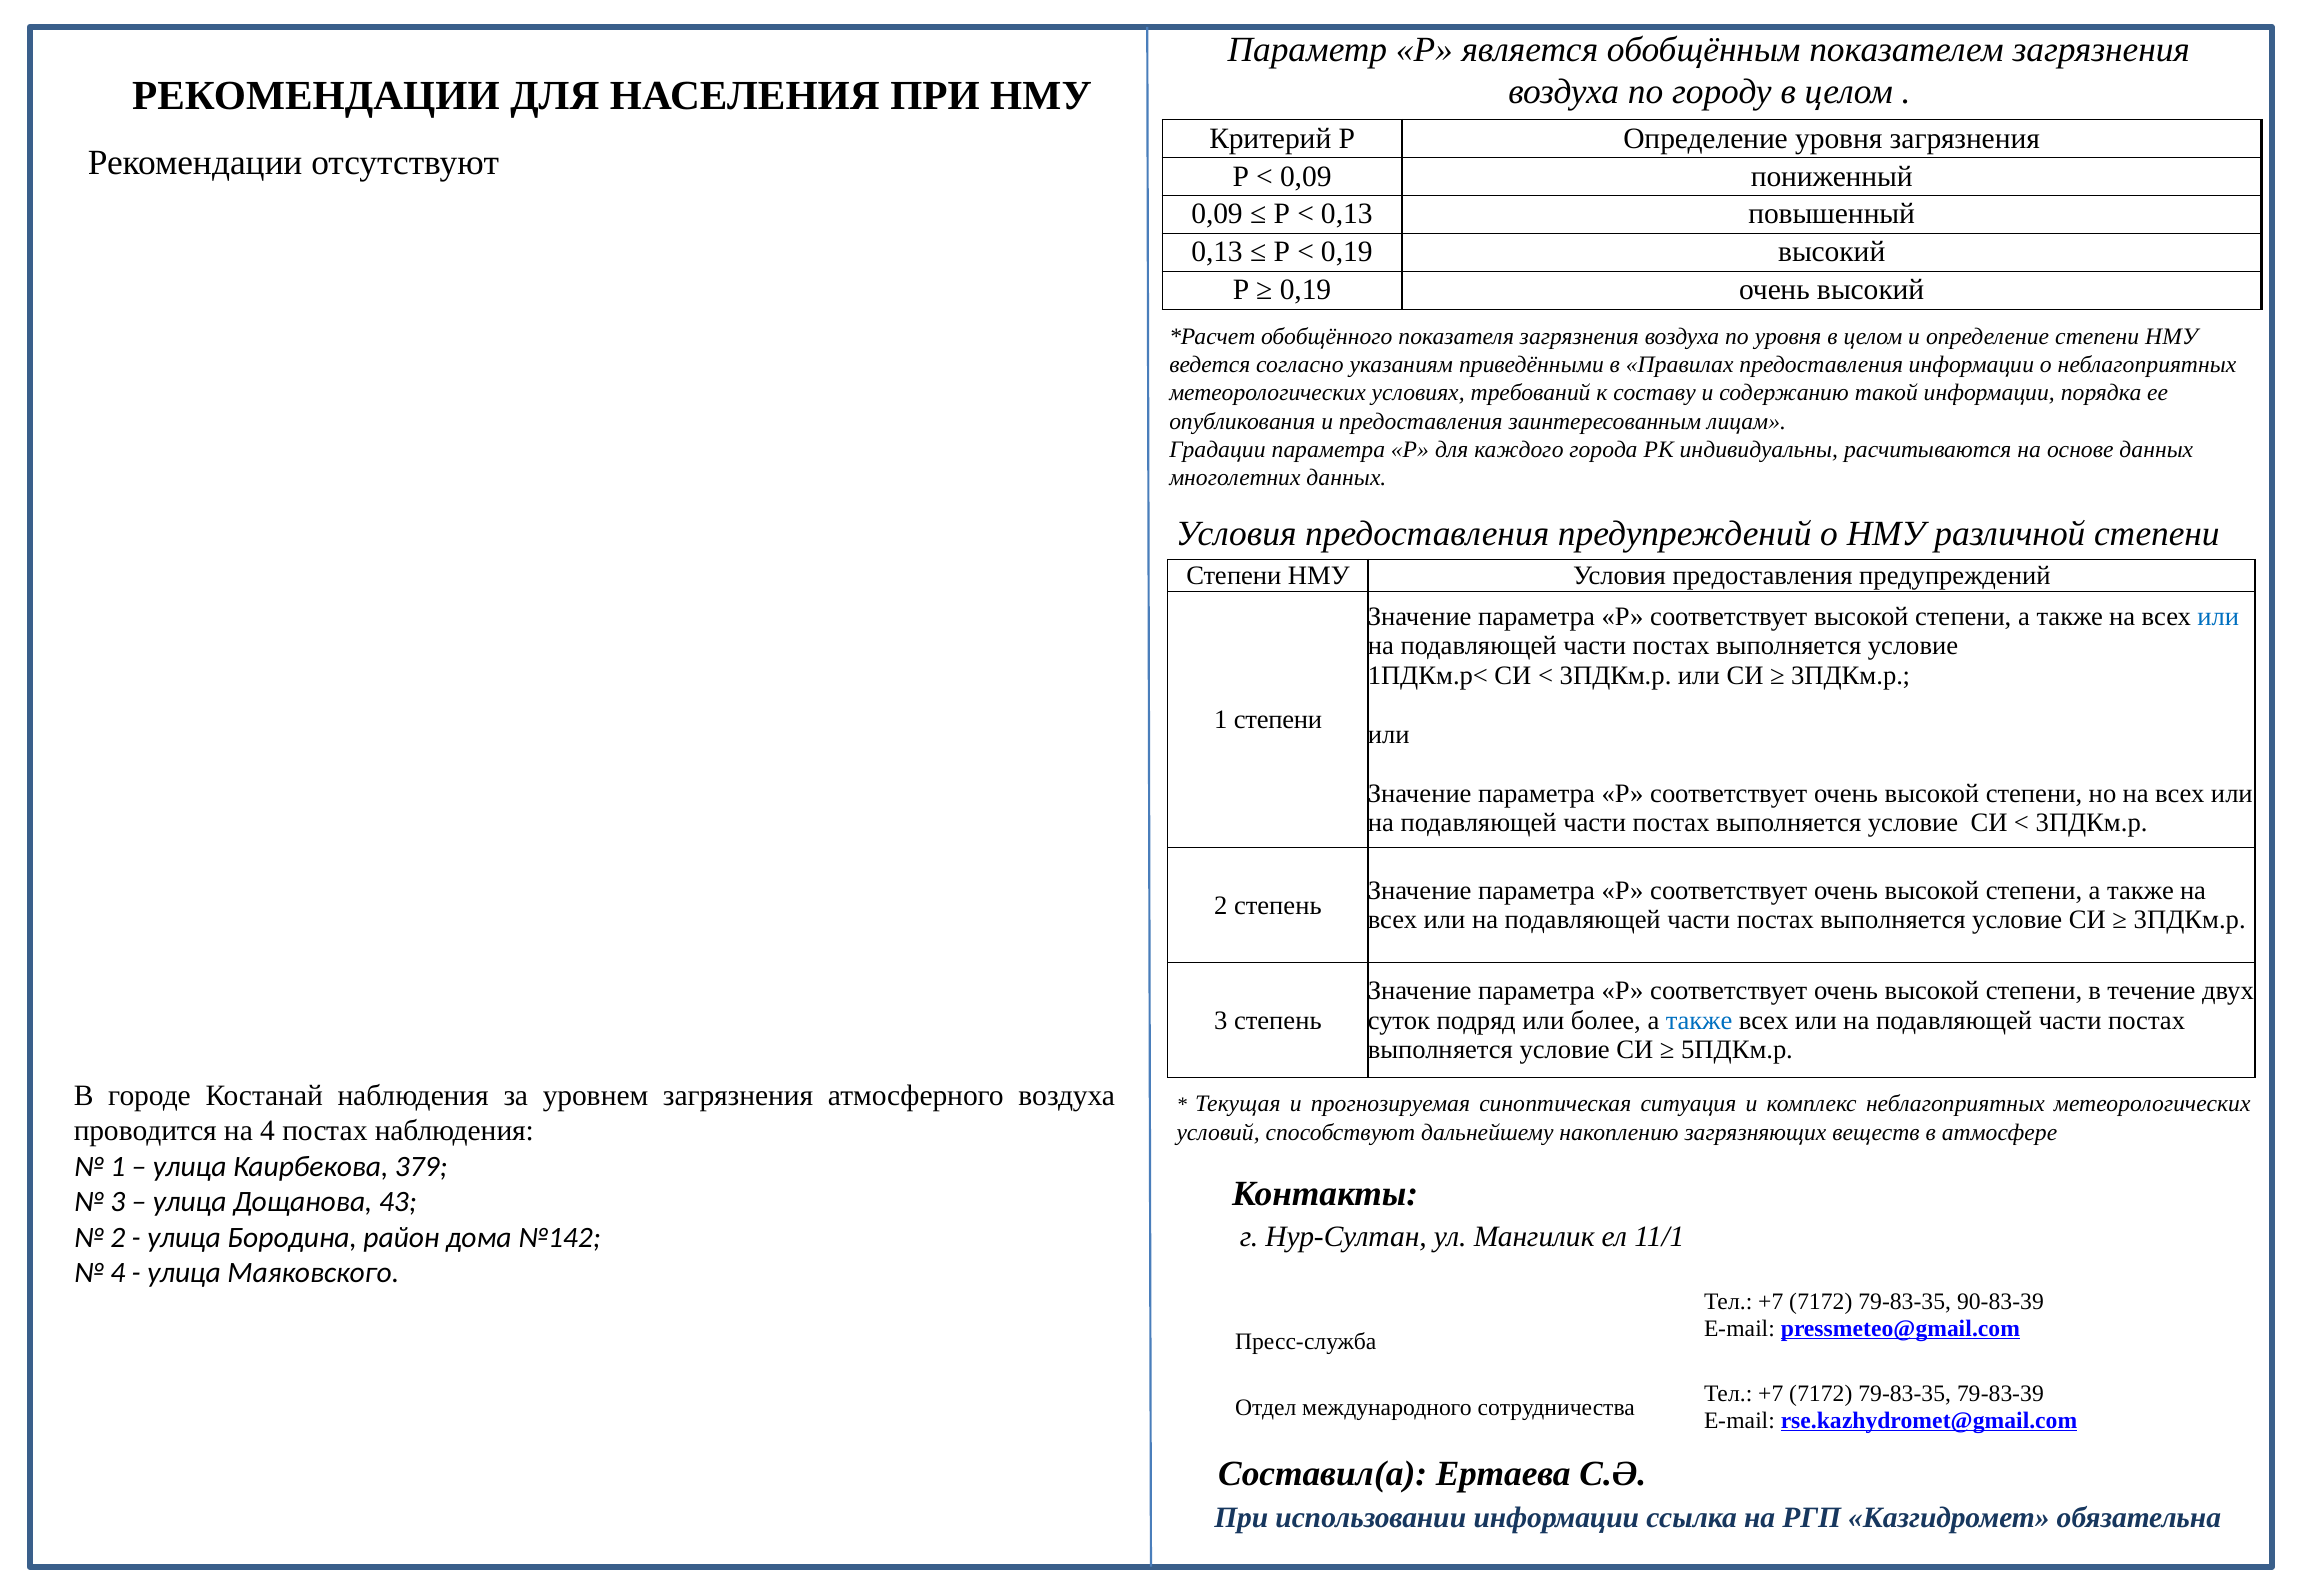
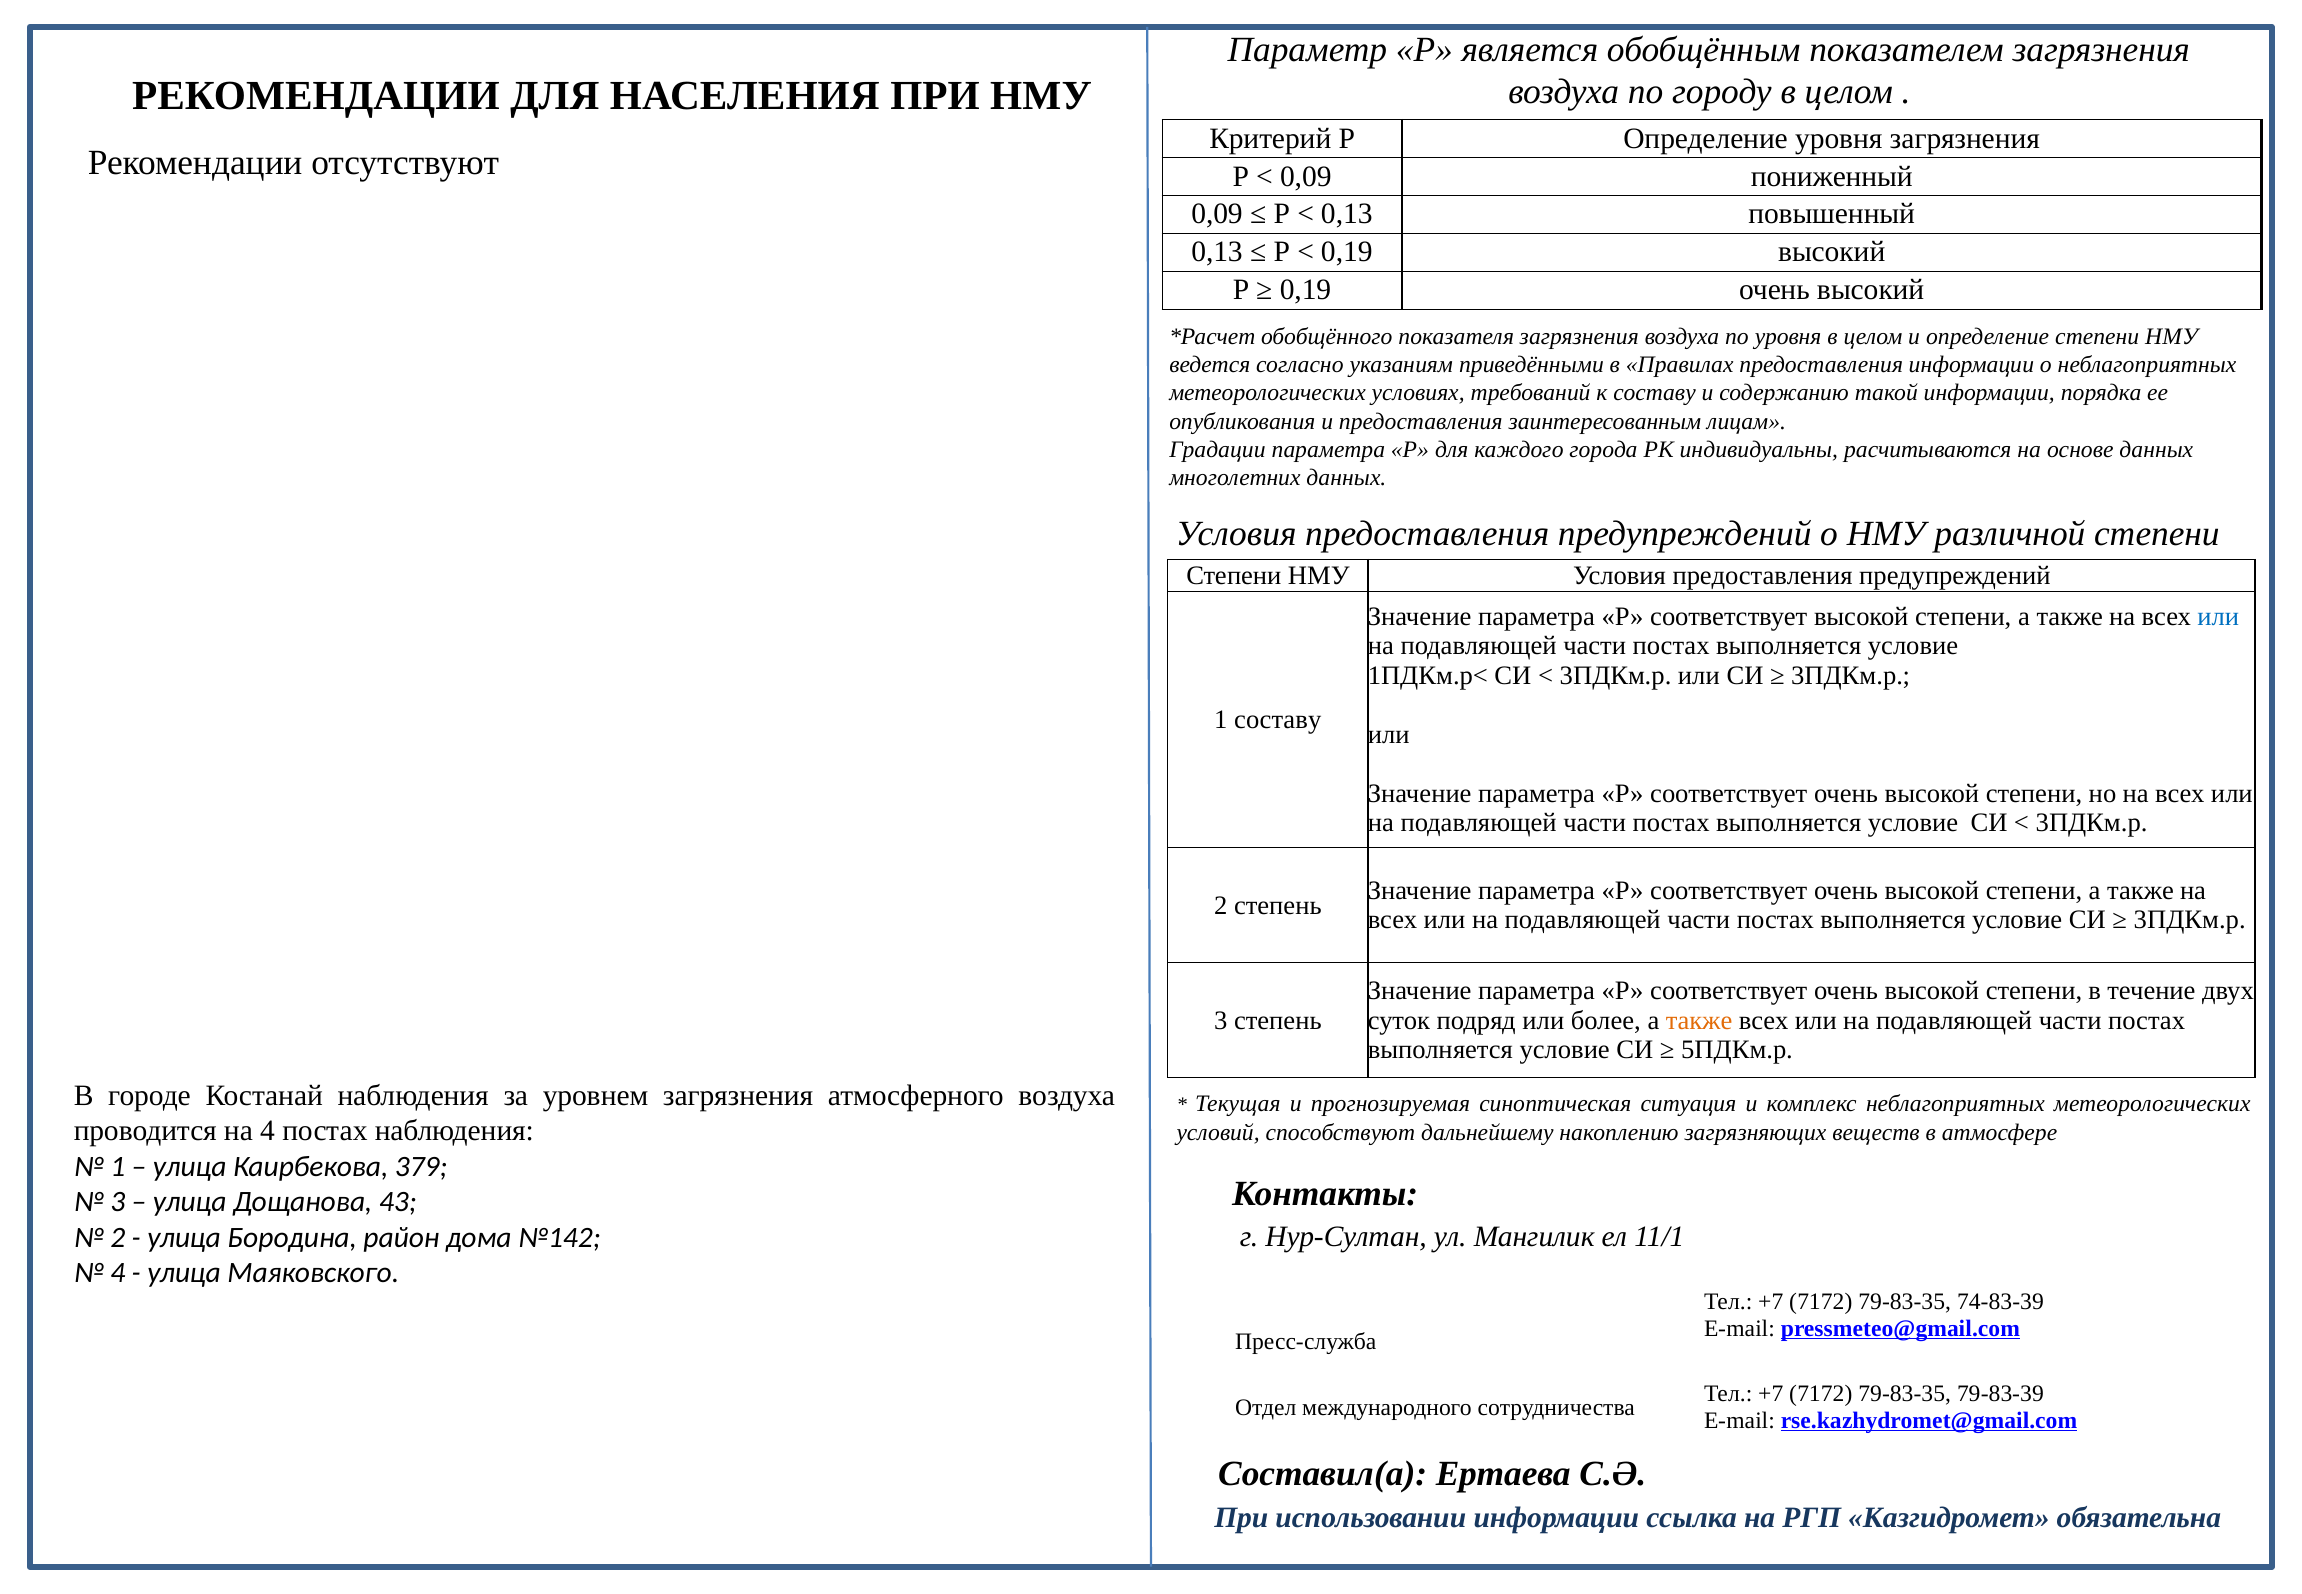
1 степени: степени -> составу (1278, 720)
также colour: blue -> orange (1699, 1020)
90-83-39: 90-83-39 -> 74-83-39 (2000, 1302)
